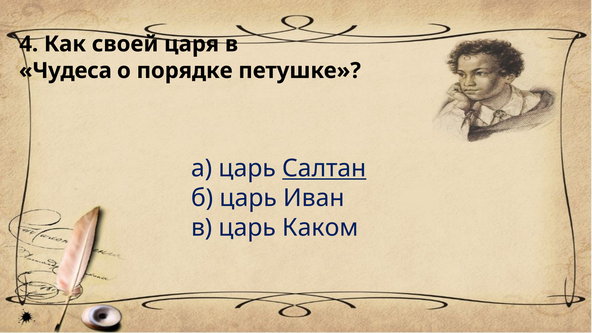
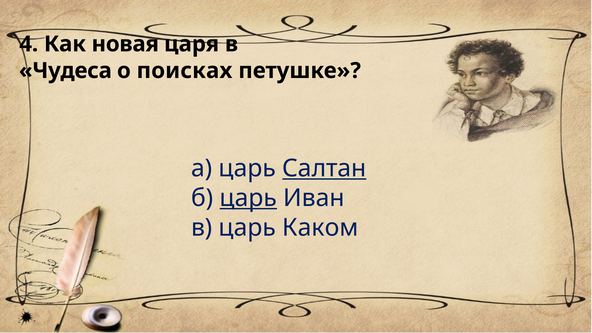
своей: своей -> новая (125, 44)
порядке: порядке -> поисках (184, 71)
царь underline: none -> present (248, 198)
